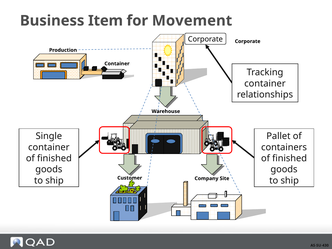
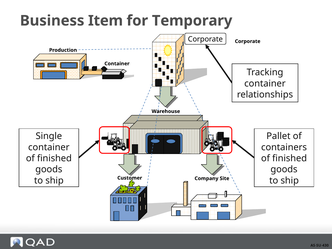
Movement: Movement -> Temporary (192, 21)
